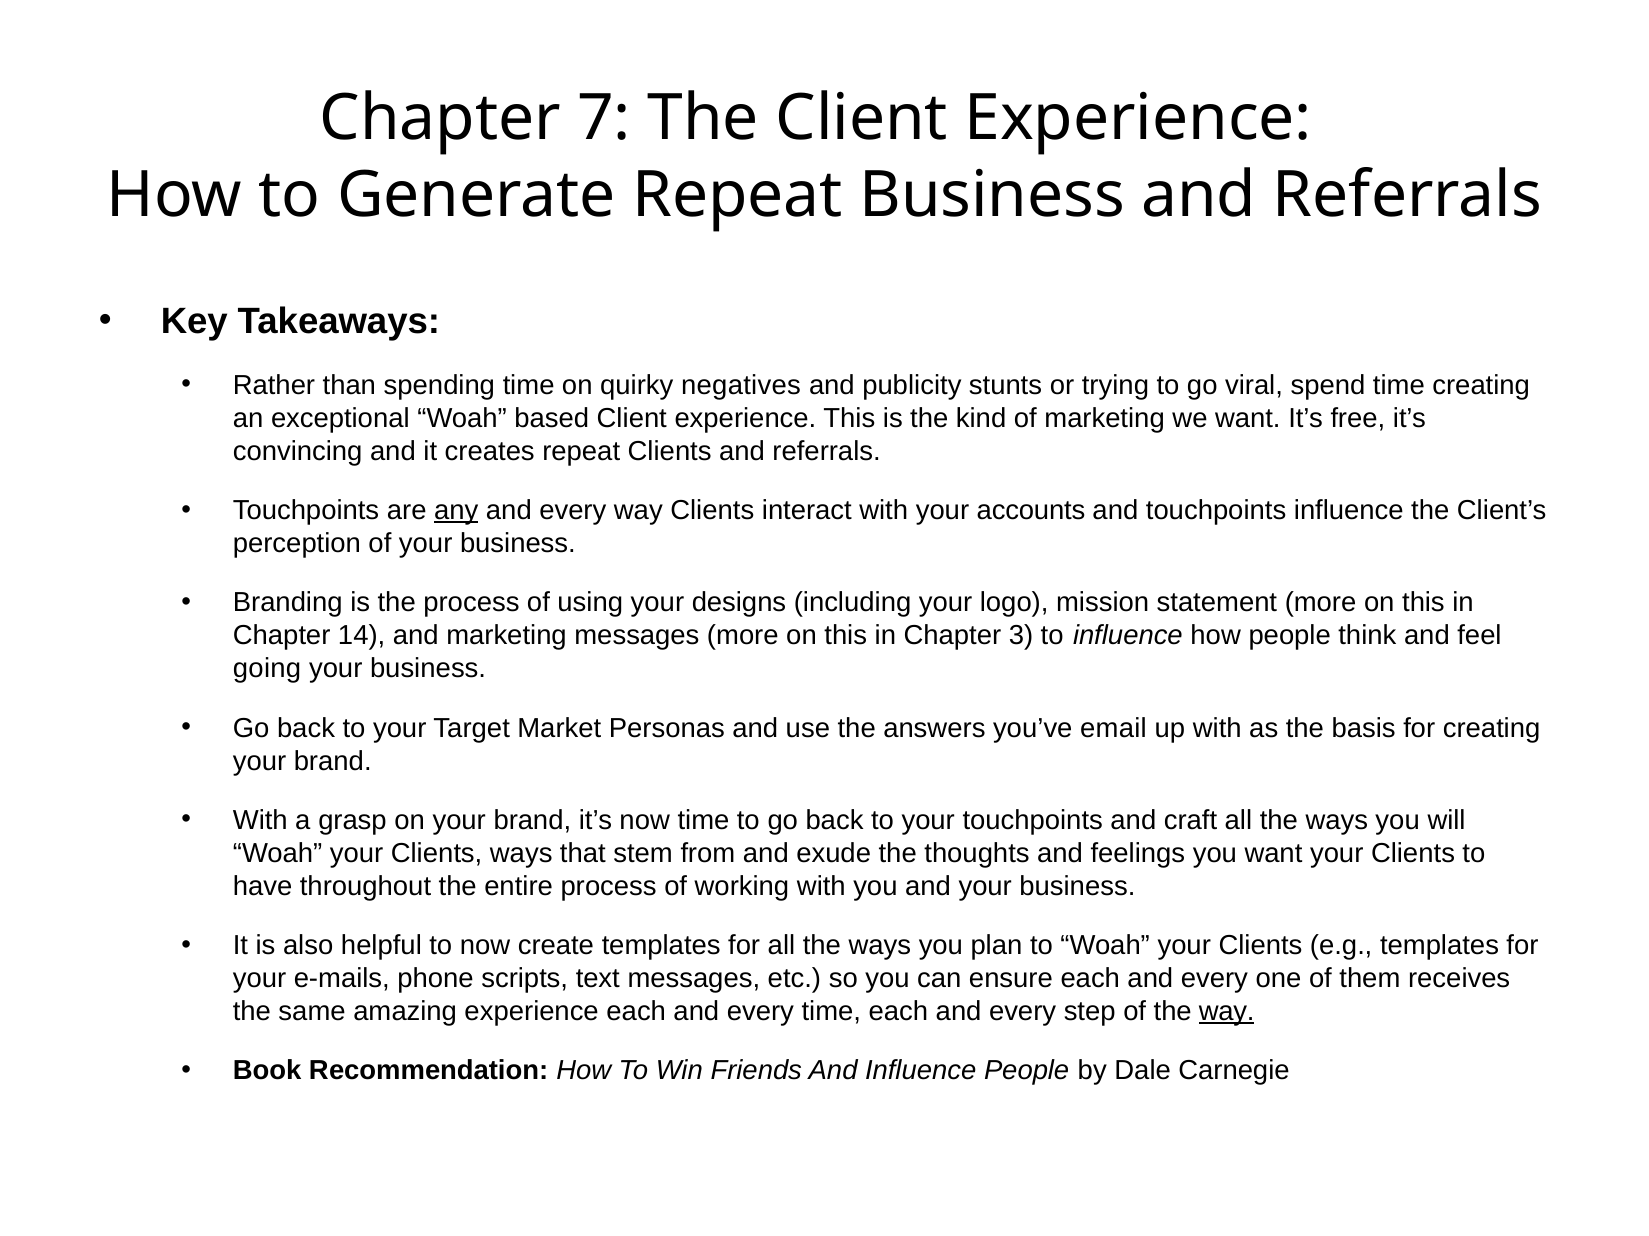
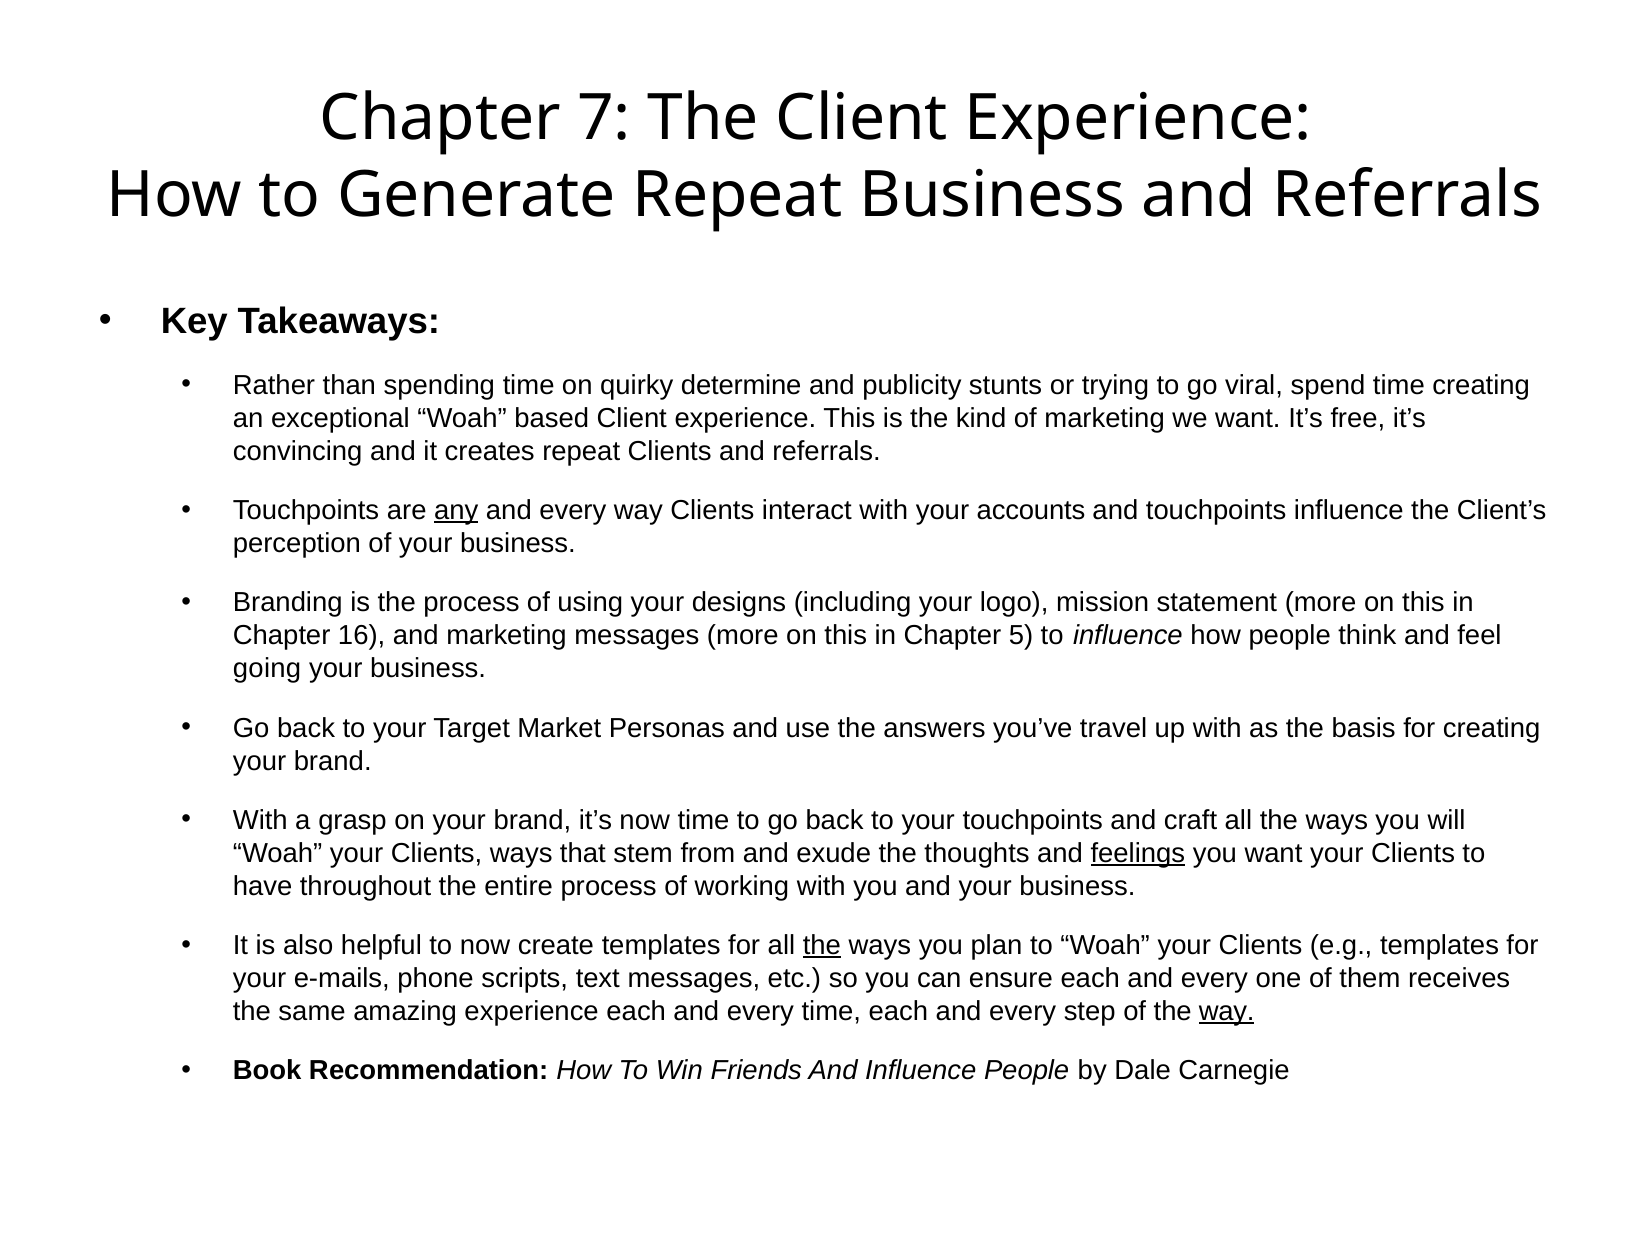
negatives: negatives -> determine (741, 386)
14: 14 -> 16 (362, 636)
3: 3 -> 5 (1021, 636)
email: email -> travel (1114, 728)
feelings underline: none -> present (1138, 854)
the underline: none -> present (822, 946)
